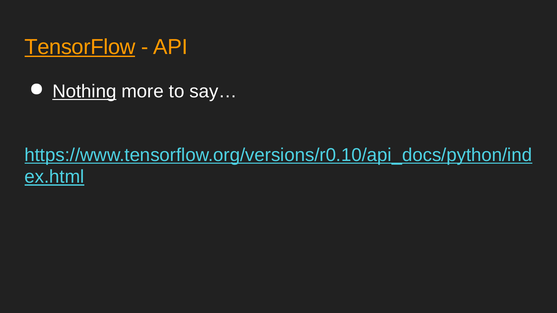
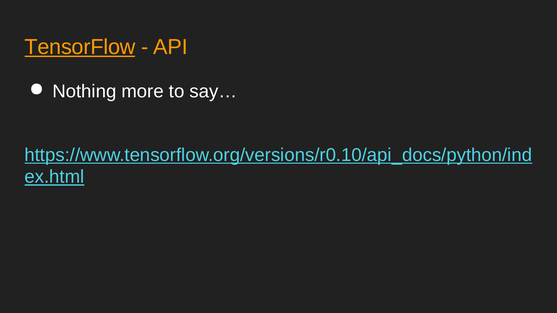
Nothing underline: present -> none (84, 92)
